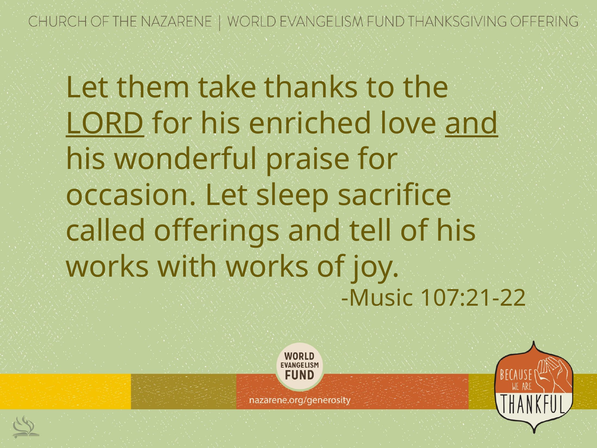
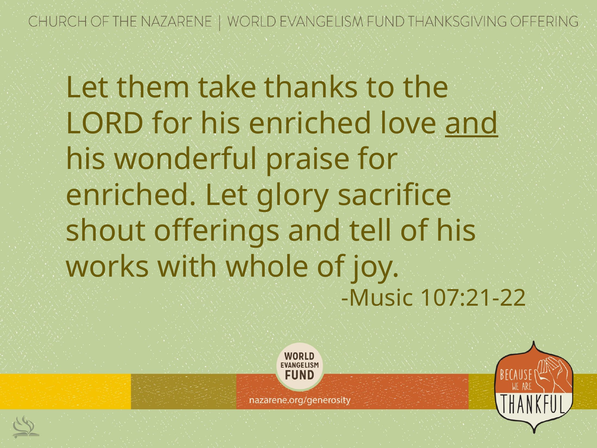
LORD underline: present -> none (105, 123)
occasion: occasion -> enriched (131, 195)
sleep: sleep -> glory (293, 195)
called: called -> shout (106, 231)
with works: works -> whole (267, 267)
